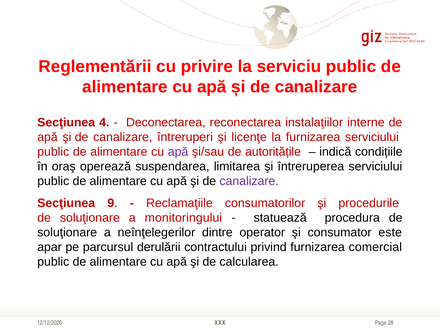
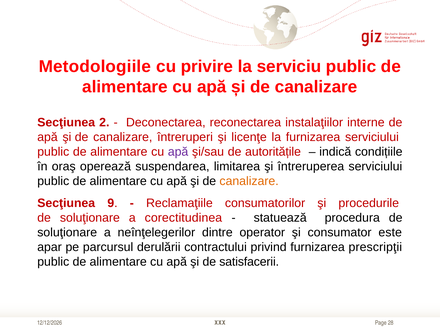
Reglementării: Reglementării -> Metodologiile (95, 66)
4: 4 -> 2 (104, 122)
canalizare colour: purple -> orange (249, 181)
monitoringului: monitoringului -> corectitudinea (183, 218)
comercial: comercial -> prescripţii (375, 247)
calcularea: calcularea -> satisfacerii (249, 262)
